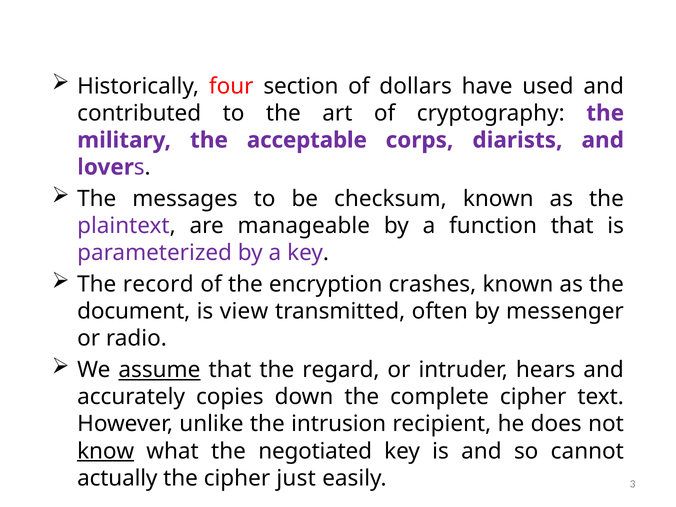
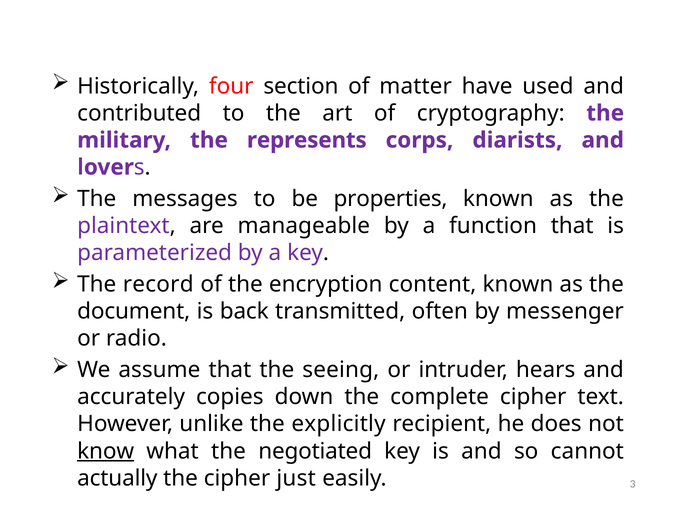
dollars: dollars -> matter (416, 86)
acceptable: acceptable -> represents (307, 140)
checksum: checksum -> properties (391, 199)
crashes: crashes -> content (433, 284)
view: view -> back (244, 311)
assume underline: present -> none (159, 370)
regard: regard -> seeing (341, 370)
intrusion: intrusion -> explicitly (339, 424)
